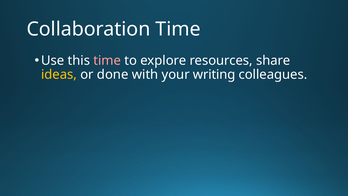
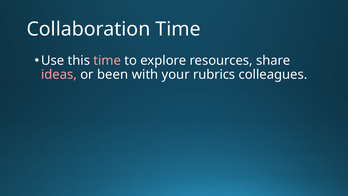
ideas colour: yellow -> pink (59, 74)
done: done -> been (113, 74)
writing: writing -> rubrics (214, 74)
